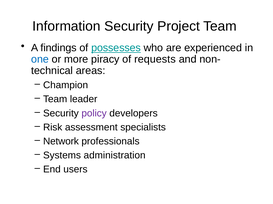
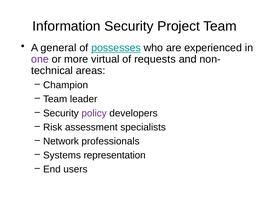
findings: findings -> general (58, 48)
one colour: blue -> purple (40, 59)
piracy: piracy -> virtual (105, 59)
administration: administration -> representation (115, 156)
